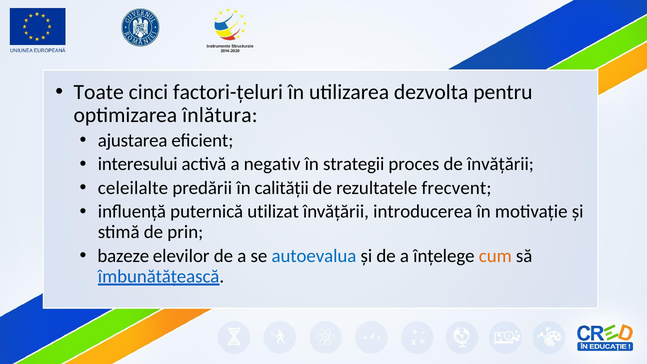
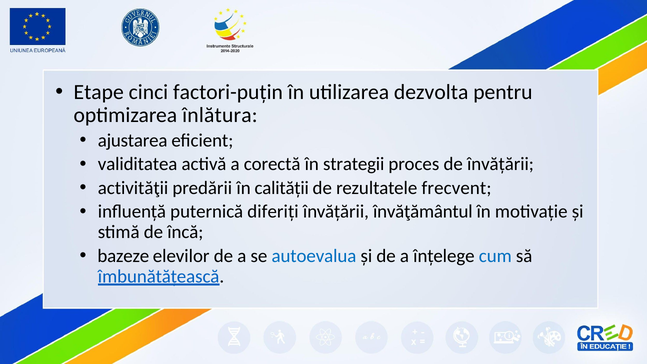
Toate: Toate -> Etape (99, 92)
factori-țeluri: factori-țeluri -> factori-puțin (228, 92)
interesului: interesului -> validitatea (138, 164)
negativ: negativ -> corectă (272, 164)
celeilalte: celeilalte -> activităţii (133, 188)
utilizat: utilizat -> diferiți (273, 212)
introducerea: introducerea -> învăţământul (423, 212)
prin: prin -> încă (185, 232)
cum colour: orange -> blue (495, 256)
